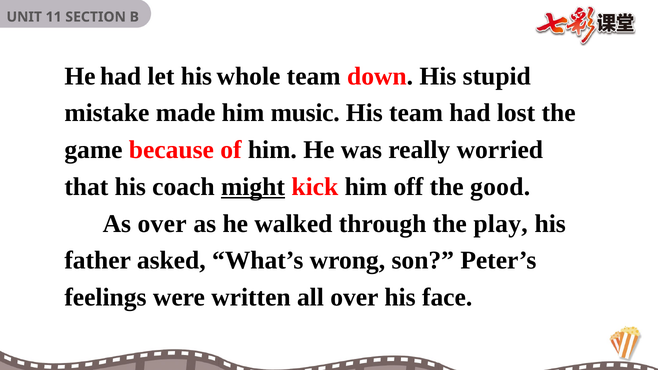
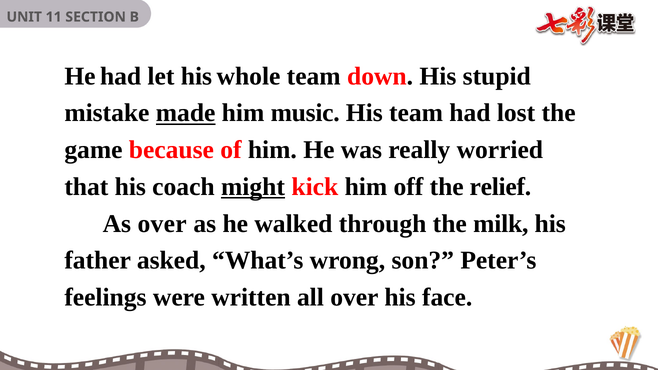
made underline: none -> present (186, 113)
good: good -> relief (500, 187)
play: play -> milk (501, 224)
